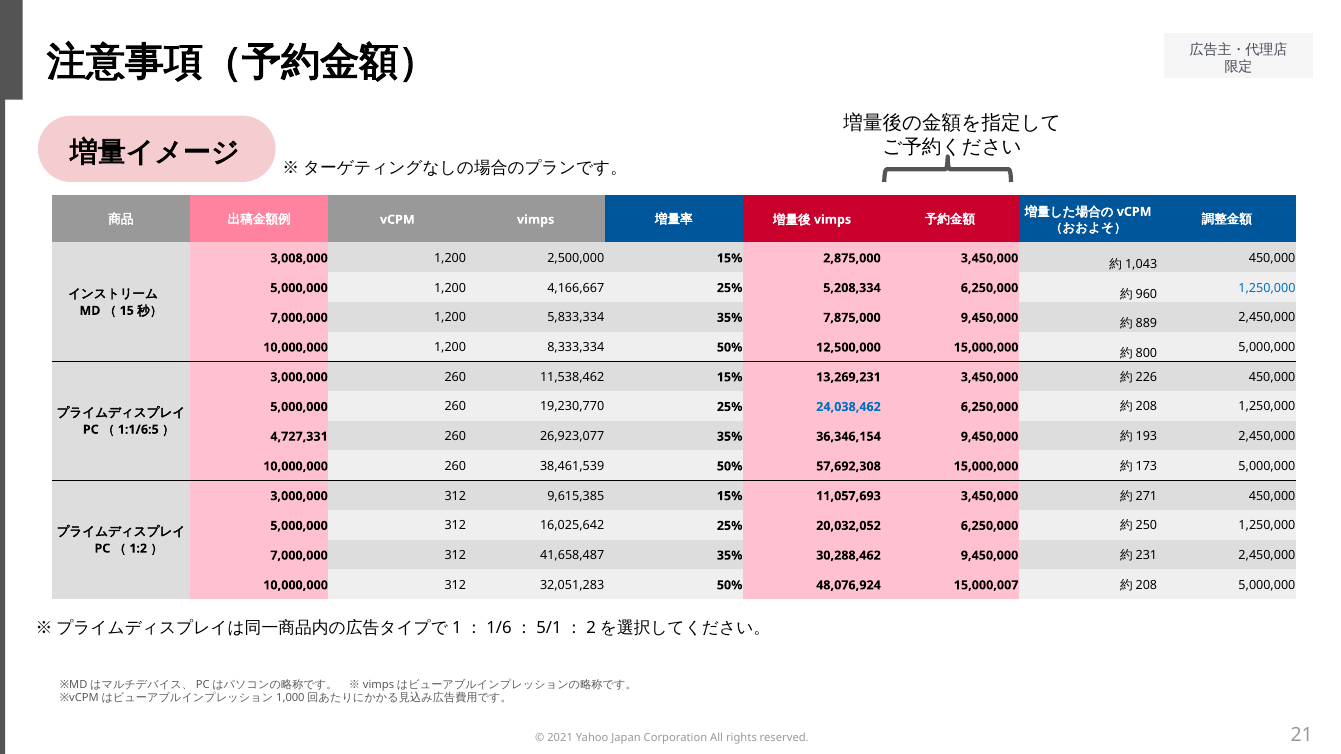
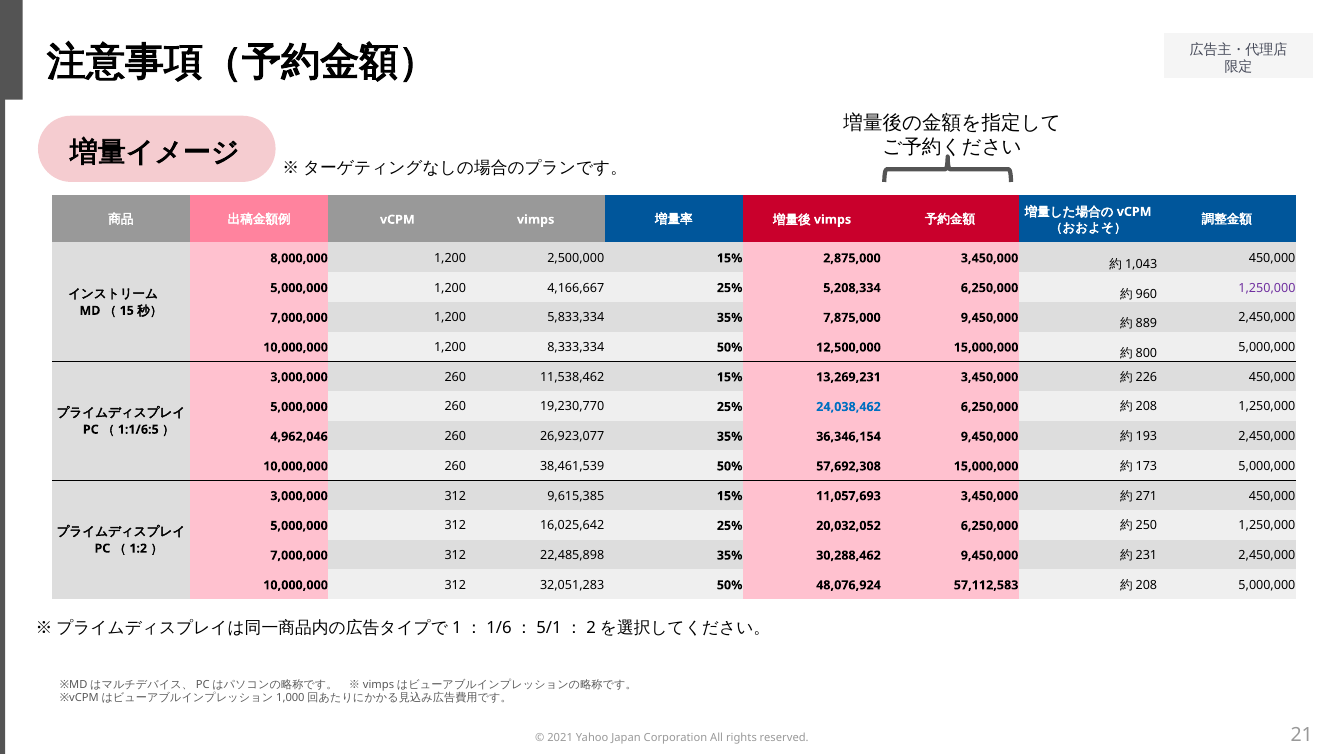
3,008,000: 3,008,000 -> 8,000,000 (299, 258)
1,250,000 colour: blue -> purple (1267, 288)
4,727,331: 4,727,331 -> 4,962,046 (299, 437)
41,658,487: 41,658,487 -> 22,485,898 (572, 556)
15,000,007: 15,000,007 -> 57,112,583 (986, 585)
